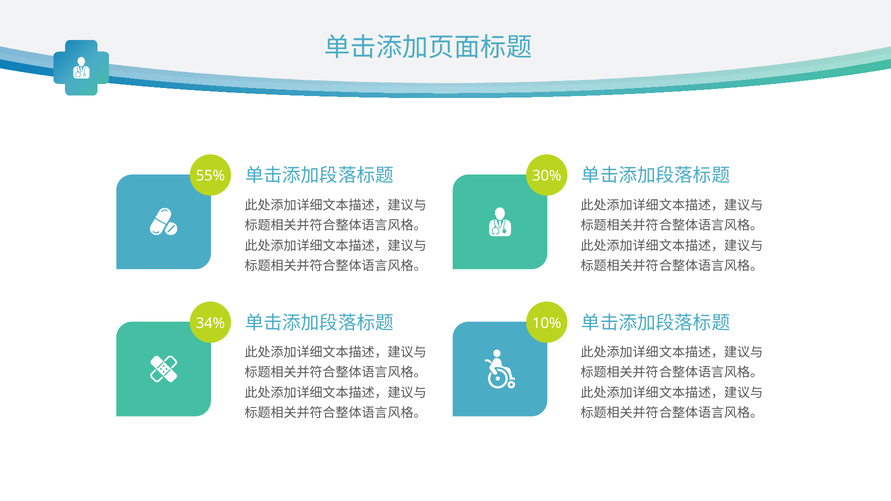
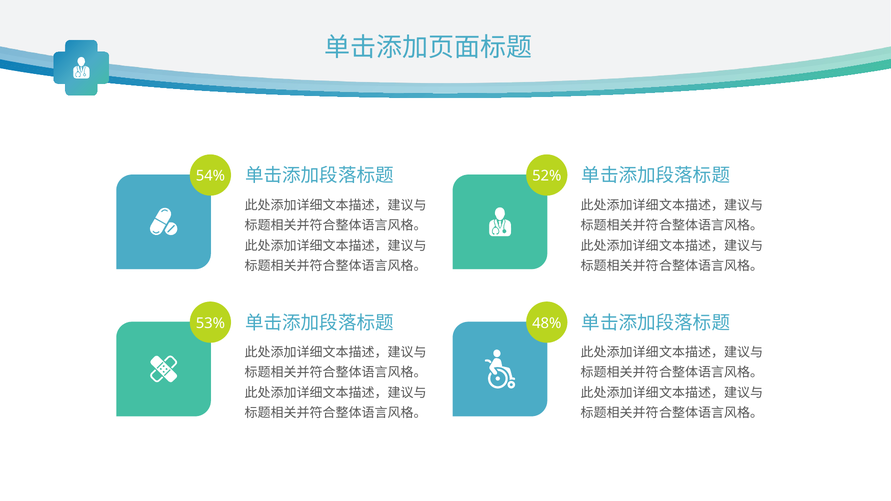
55%: 55% -> 54% (210, 176)
30%: 30% -> 52% (547, 176)
34%: 34% -> 53% (210, 323)
10%: 10% -> 48% (547, 323)
